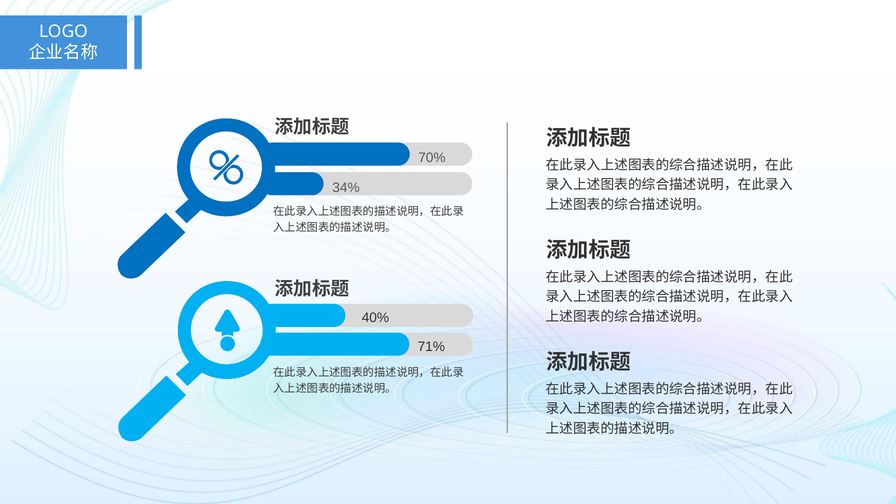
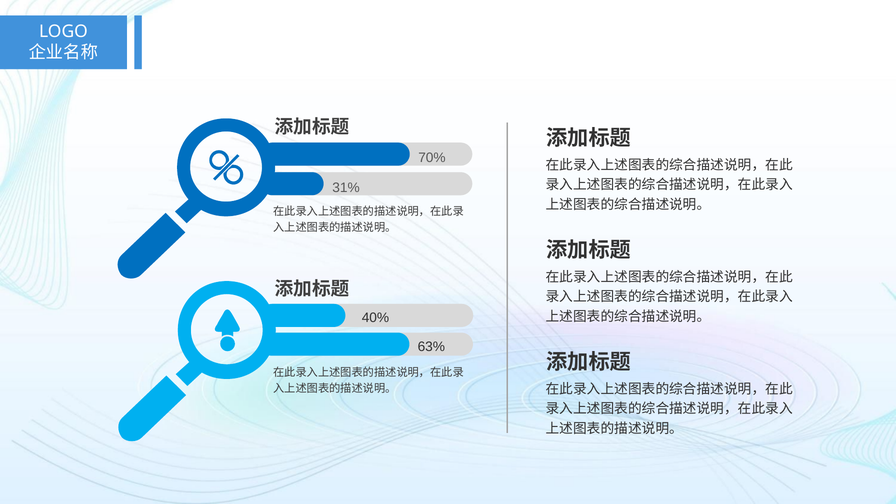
34%: 34% -> 31% (346, 188)
71%: 71% -> 63% (431, 347)
